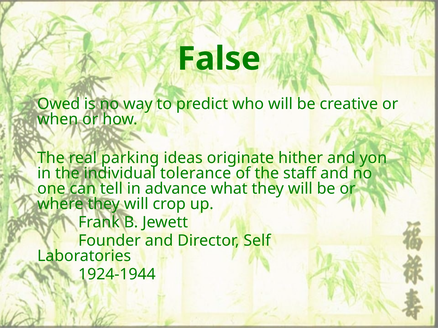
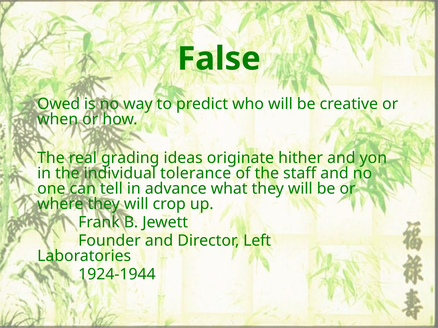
parking: parking -> grading (130, 158)
Self: Self -> Left (257, 241)
